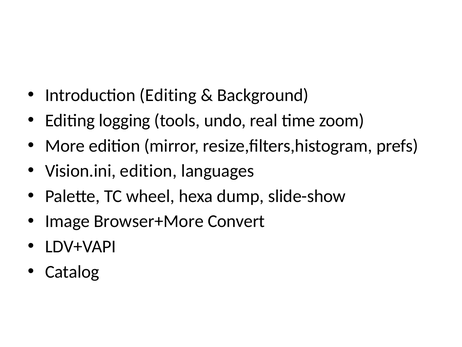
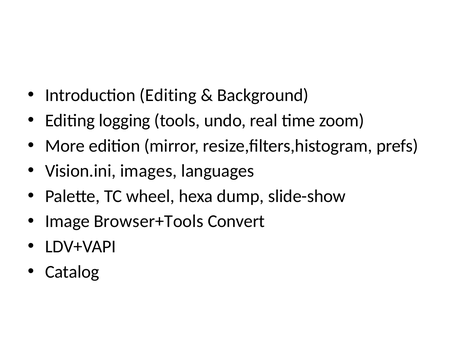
Vision.ini edition: edition -> images (149, 171)
Browser+More: Browser+More -> Browser+Tools (149, 221)
